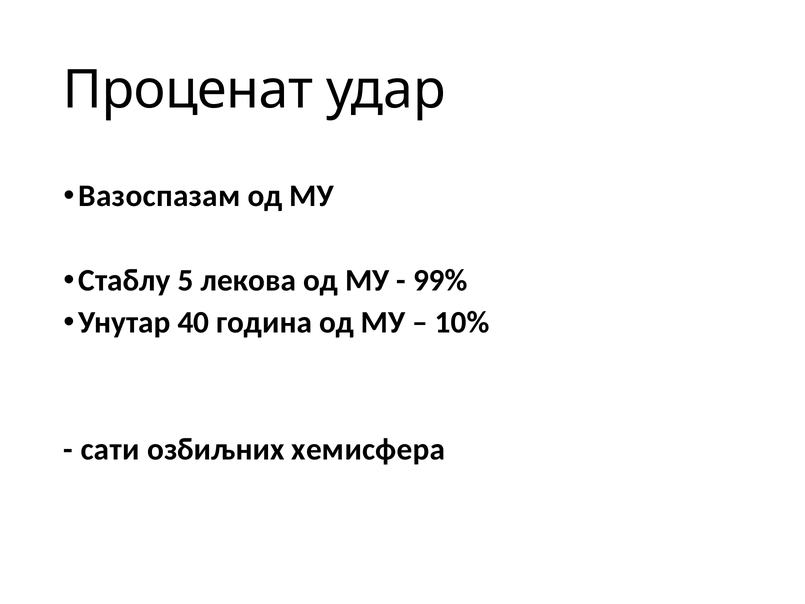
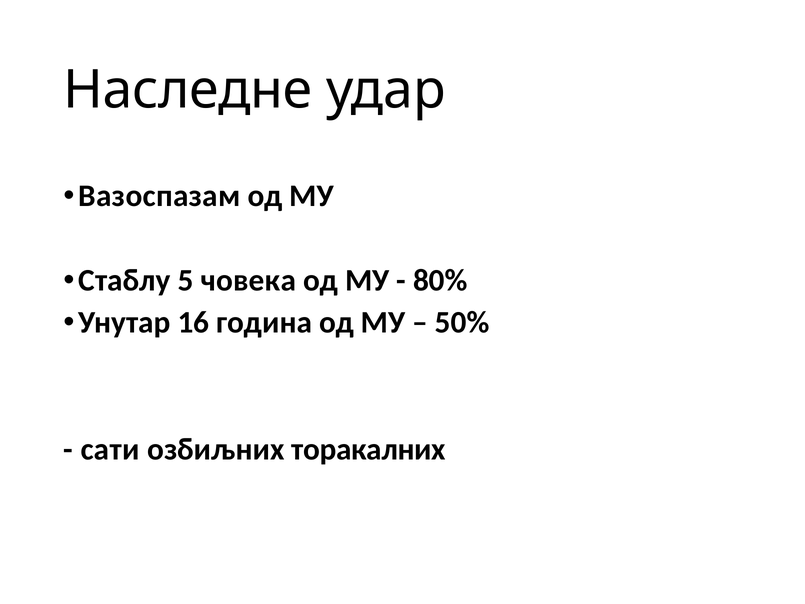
Проценат: Проценат -> Наследне (188, 90)
лекова: лекова -> човека (248, 280)
99%: 99% -> 80% (440, 280)
40: 40 -> 16 (193, 323)
10%: 10% -> 50% (462, 323)
хемисфера: хемисфера -> торакалних (369, 449)
